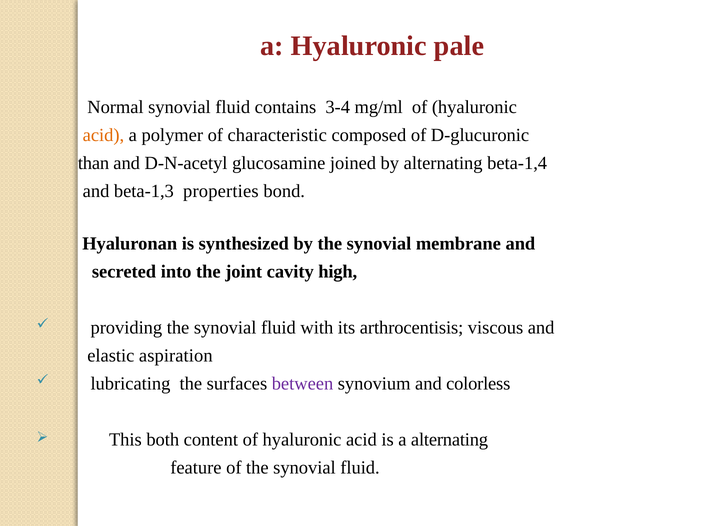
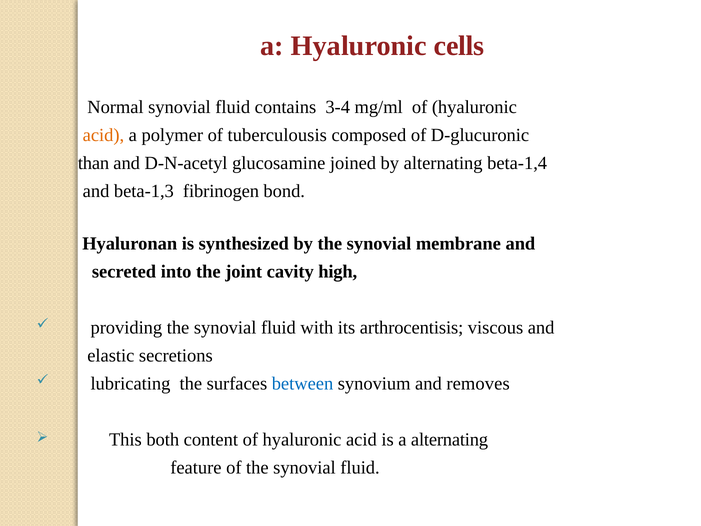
pale: pale -> cells (459, 46)
characteristic: characteristic -> tuberculousis (277, 135)
properties: properties -> fibrinogen (221, 191)
aspiration: aspiration -> secretions (176, 355)
between colour: purple -> blue (303, 384)
colorless: colorless -> removes (478, 384)
